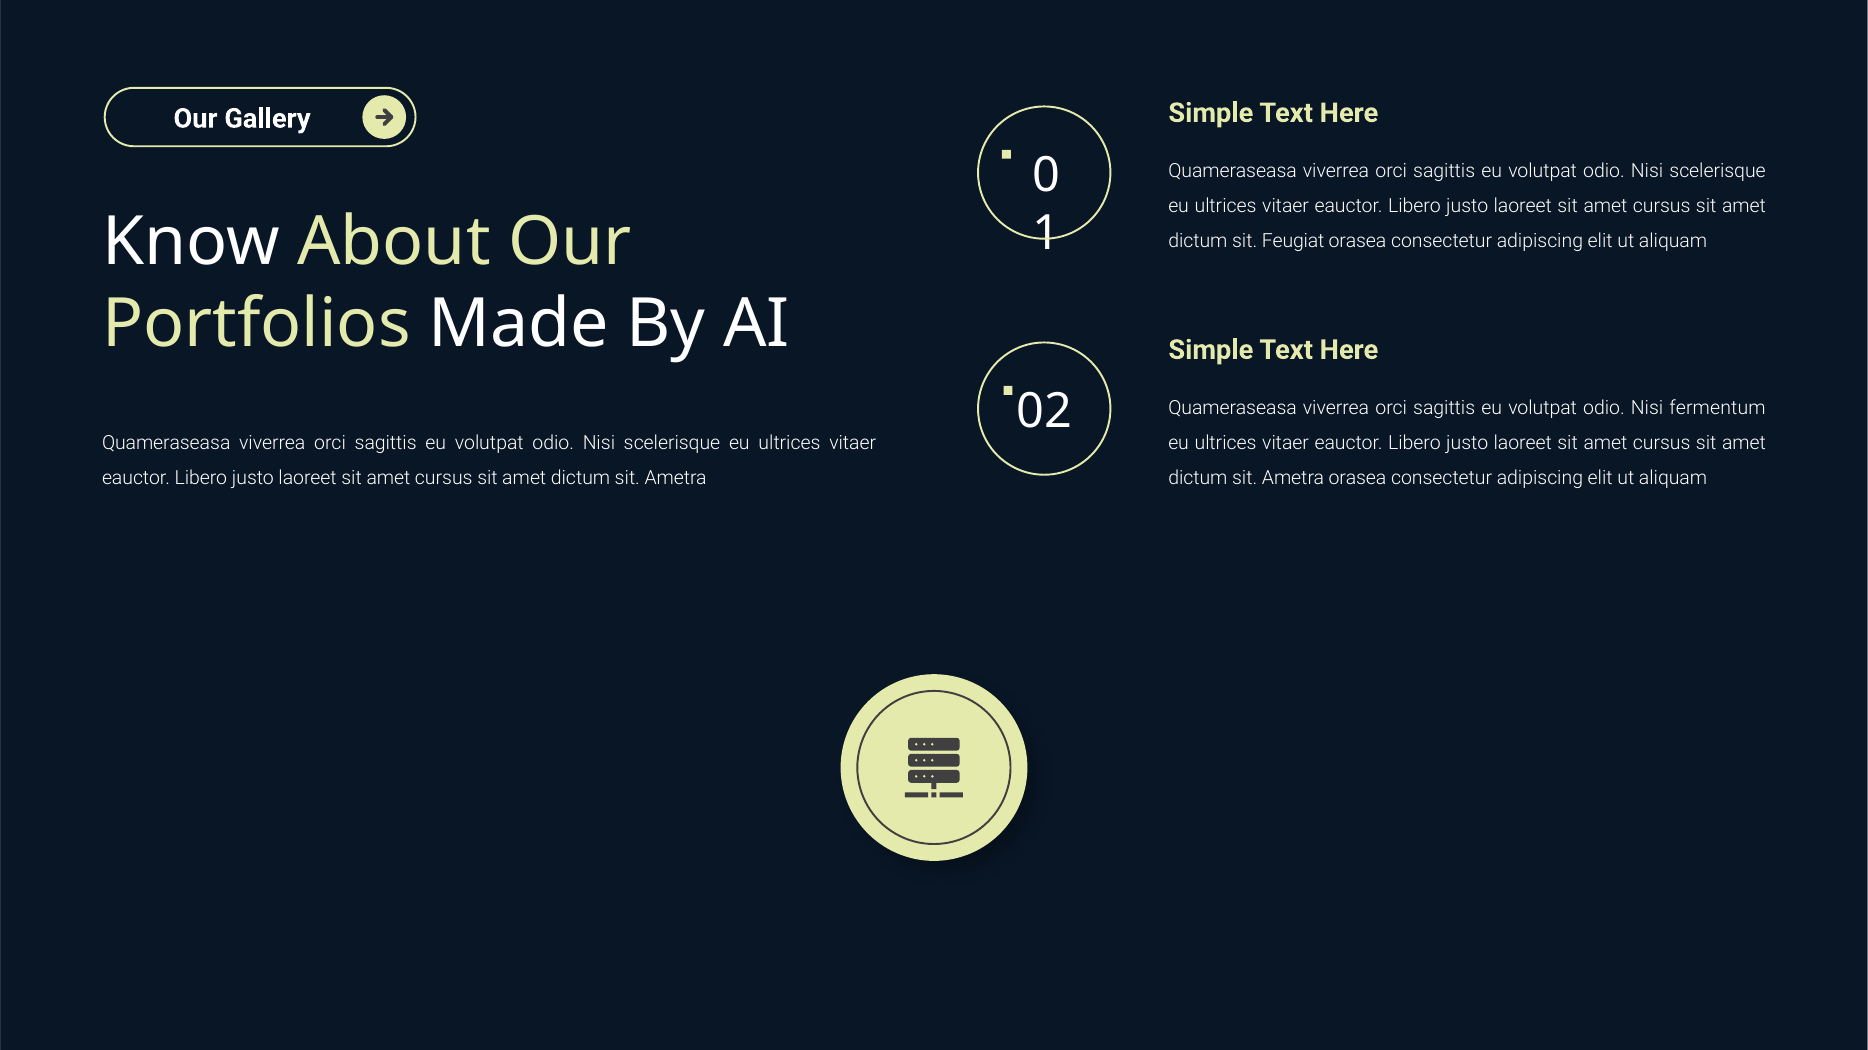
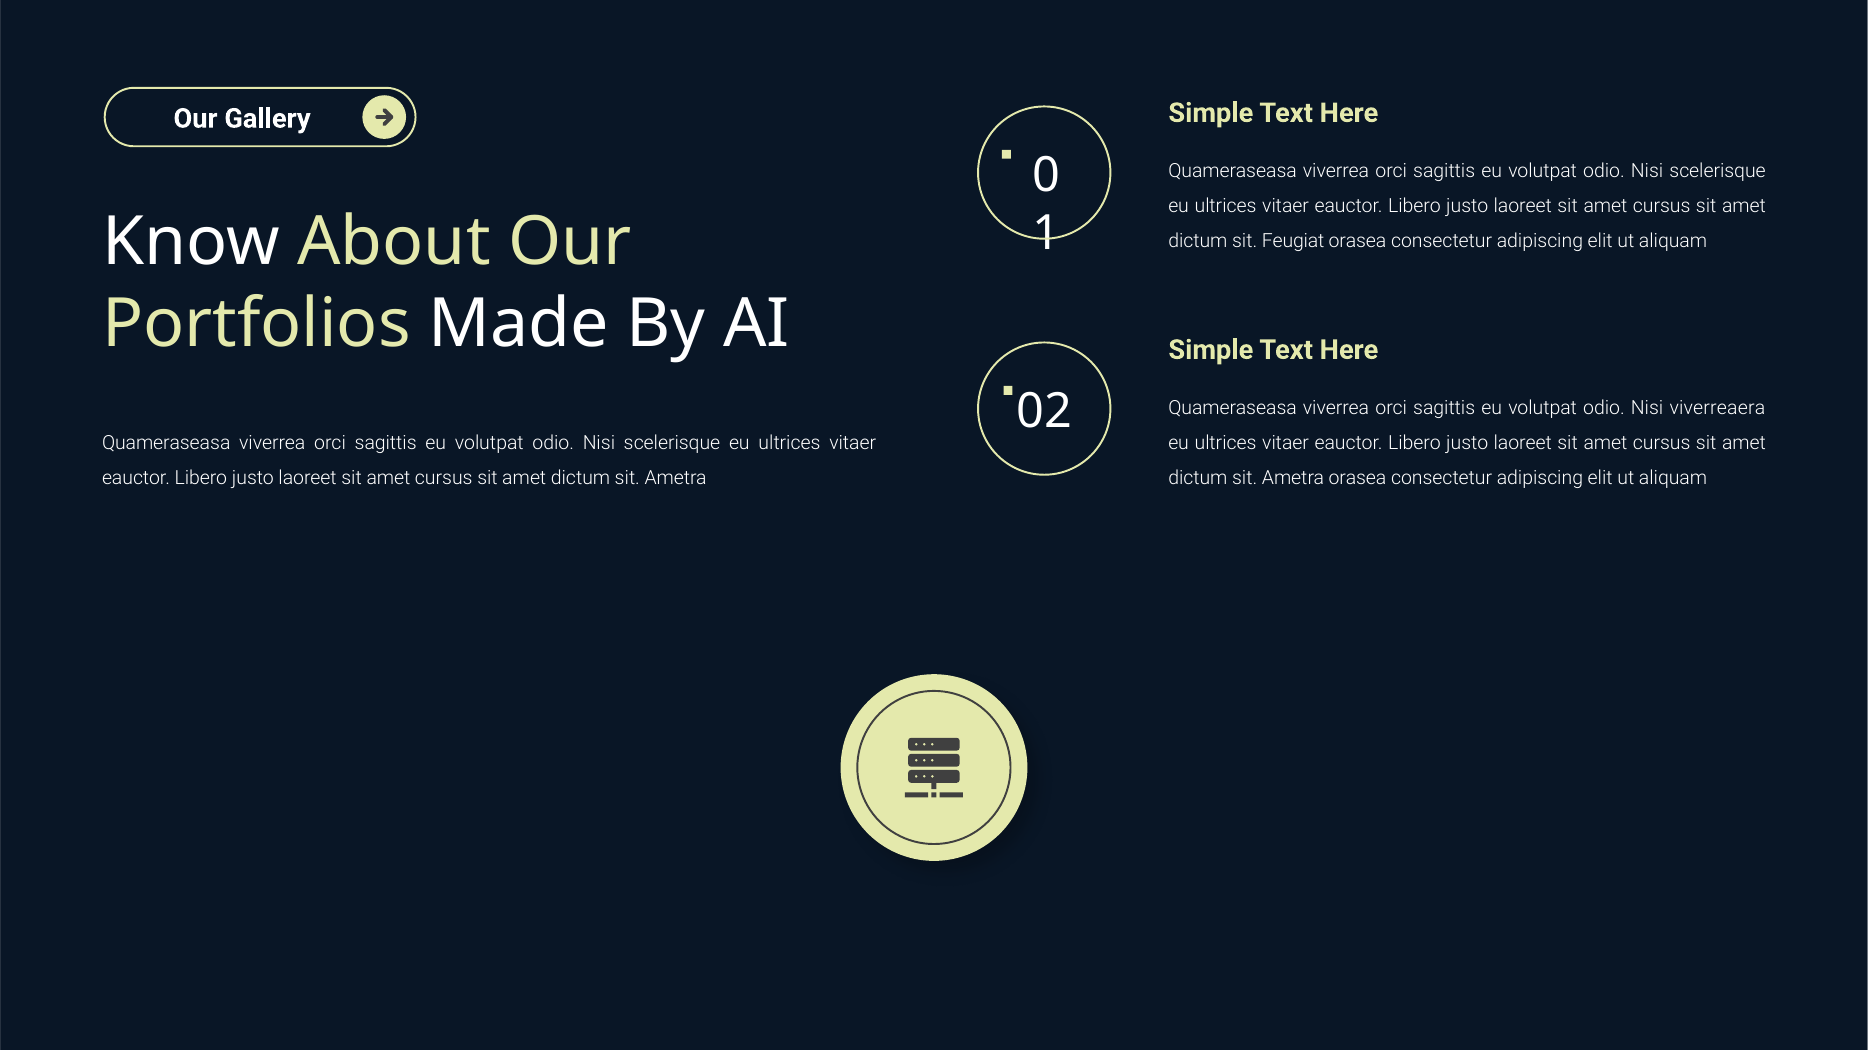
fermentum: fermentum -> viverreaera (1717, 408)
